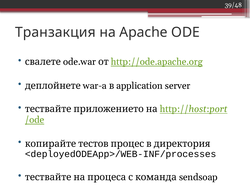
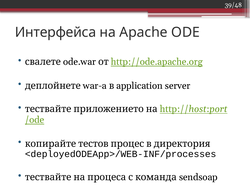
Транзакция: Транзакция -> Интерфейса (56, 32)
